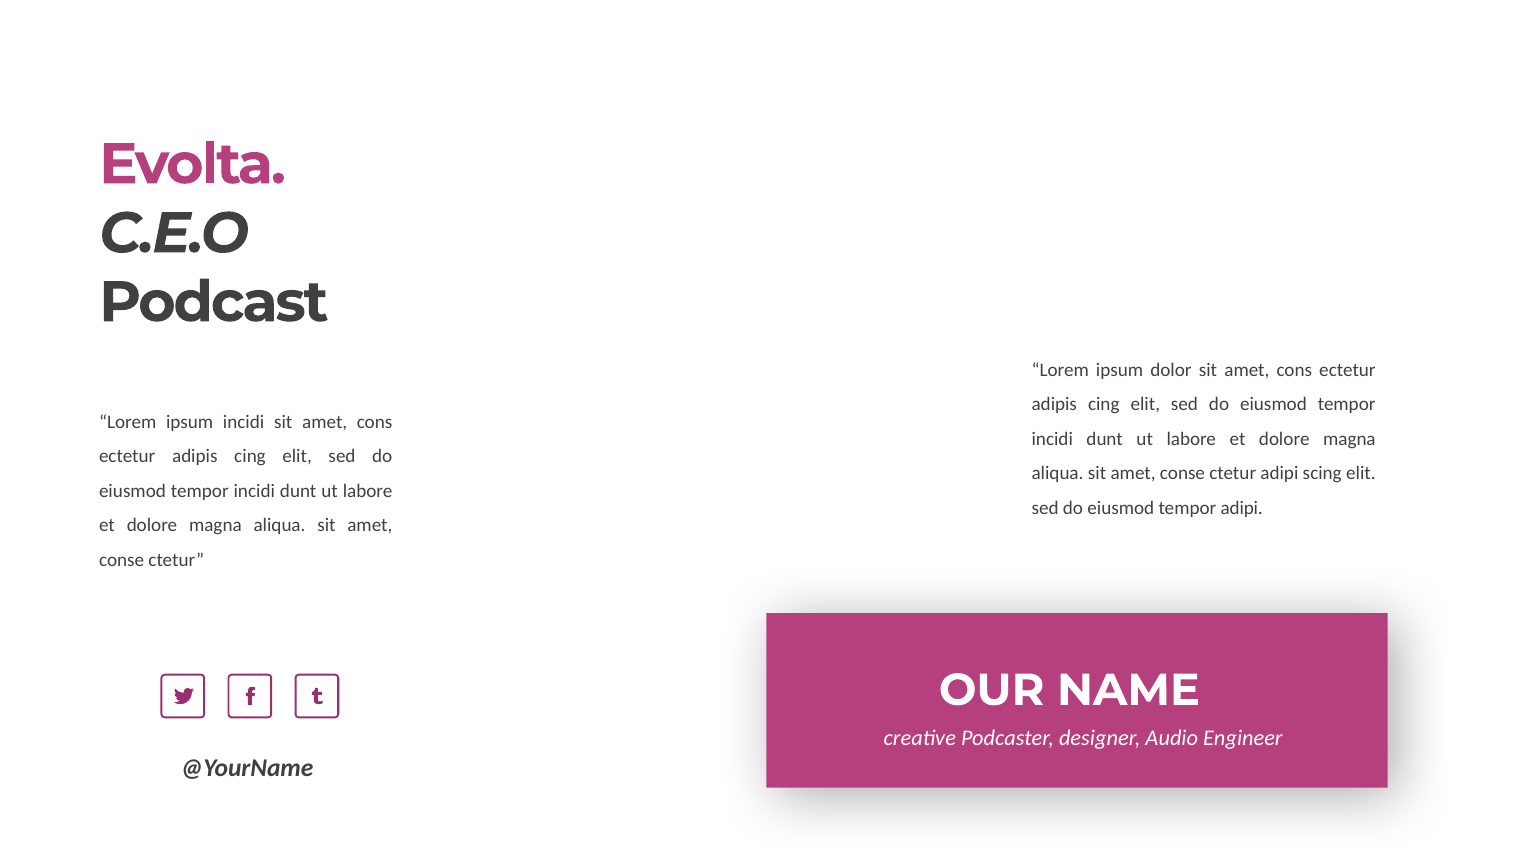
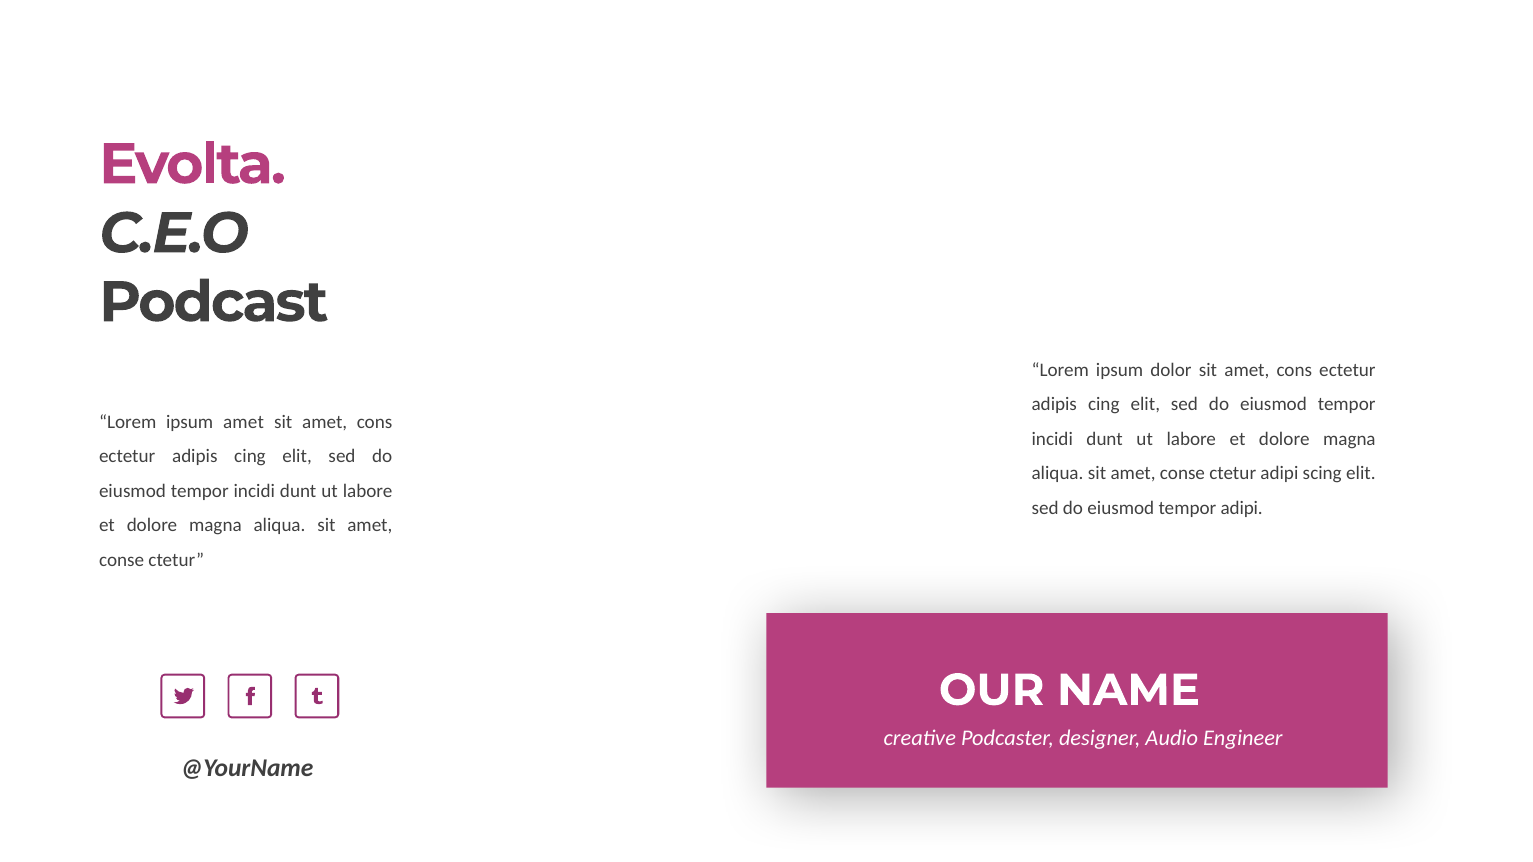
ipsum incidi: incidi -> amet (244, 422)
